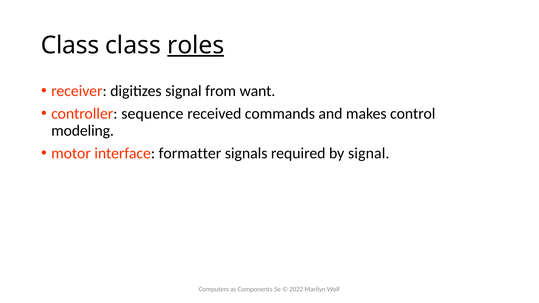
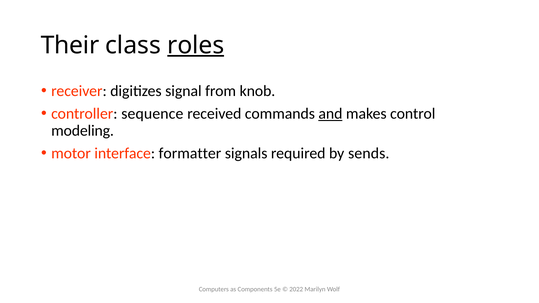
Class: Class -> Their (70, 45)
want: want -> knob (257, 91)
and underline: none -> present (330, 114)
by signal: signal -> sends (369, 153)
